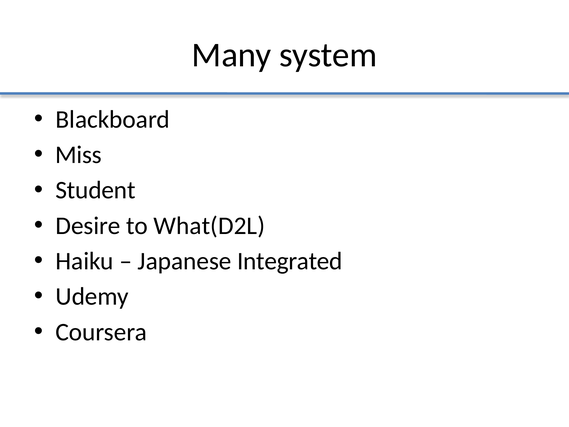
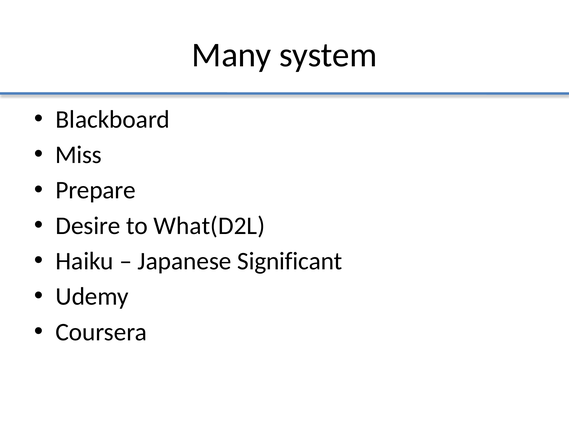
Student: Student -> Prepare (96, 190)
Integrated: Integrated -> Significant (290, 261)
